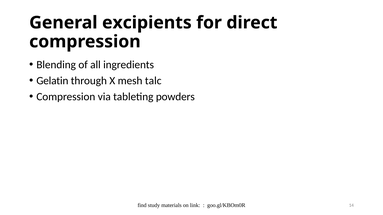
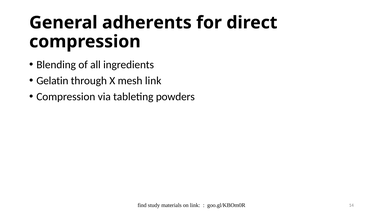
excipients: excipients -> adherents (147, 23)
mesh talc: talc -> link (153, 81)
